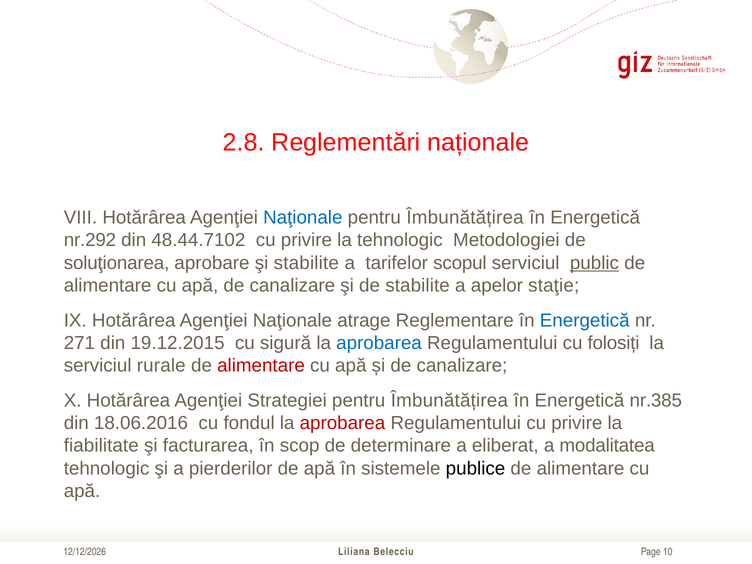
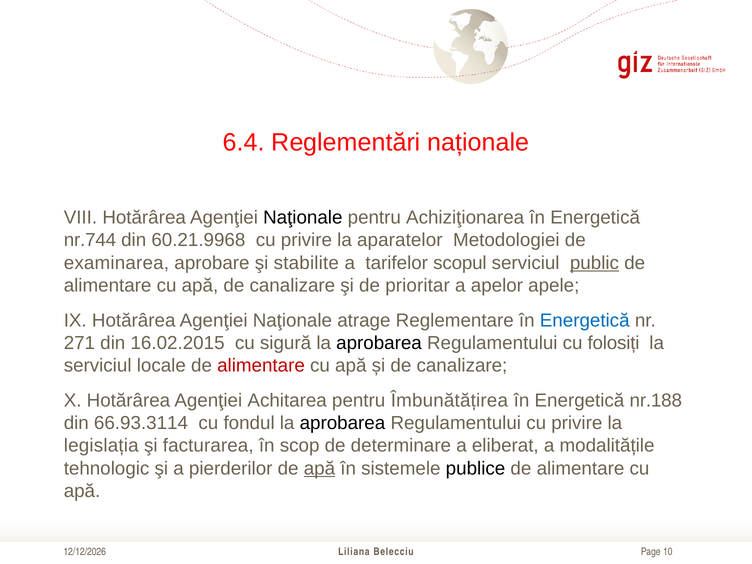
2.8: 2.8 -> 6.4 (244, 143)
Naţionale colour: blue -> black (303, 218)
Îmbunătățirea: Îmbunătățirea -> Achiziţionarea (465, 218)
nr.292: nr.292 -> nr.744 (90, 240)
48.44.7102: 48.44.7102 -> 60.21.9968 (198, 240)
la tehnologic: tehnologic -> aparatelor (400, 240)
soluţionarea: soluţionarea -> examinarea (116, 263)
de stabilite: stabilite -> prioritar (418, 285)
staţie: staţie -> apele (554, 285)
19.12.2015: 19.12.2015 -> 16.02.2015 (178, 343)
aprobarea colour: blue -> black (379, 343)
rurale: rurale -> locale (161, 366)
Strategiei: Strategiei -> Achitarea (287, 401)
nr.385: nr.385 -> nr.188 (656, 401)
18.06.2016: 18.06.2016 -> 66.93.3114 (141, 423)
aprobarea colour: red -> black (342, 423)
fiabilitate: fiabilitate -> legislația (101, 446)
modalitatea: modalitatea -> modalitățile (607, 446)
apă underline: none -> present (319, 468)
